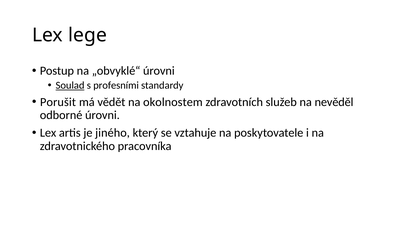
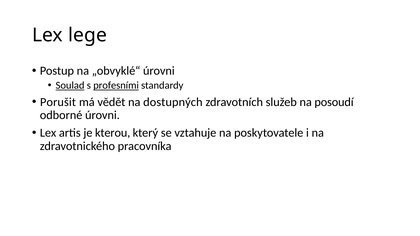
profesními underline: none -> present (116, 85)
okolnostem: okolnostem -> dostupných (173, 102)
nevěděl: nevěděl -> posoudí (334, 102)
jiného: jiného -> kterou (113, 133)
